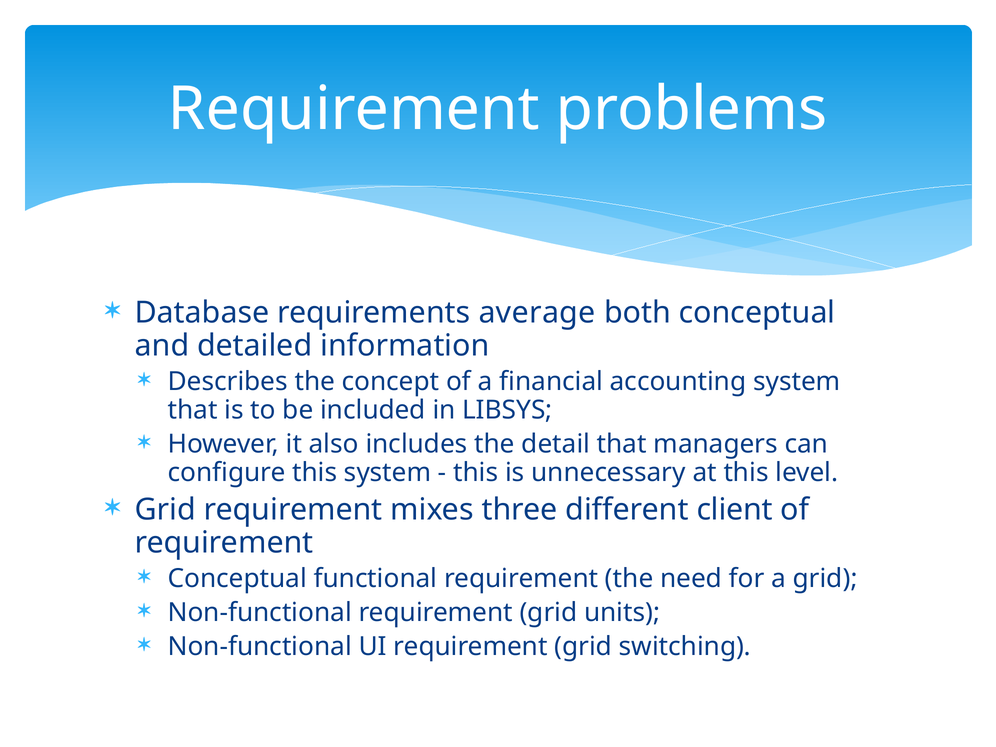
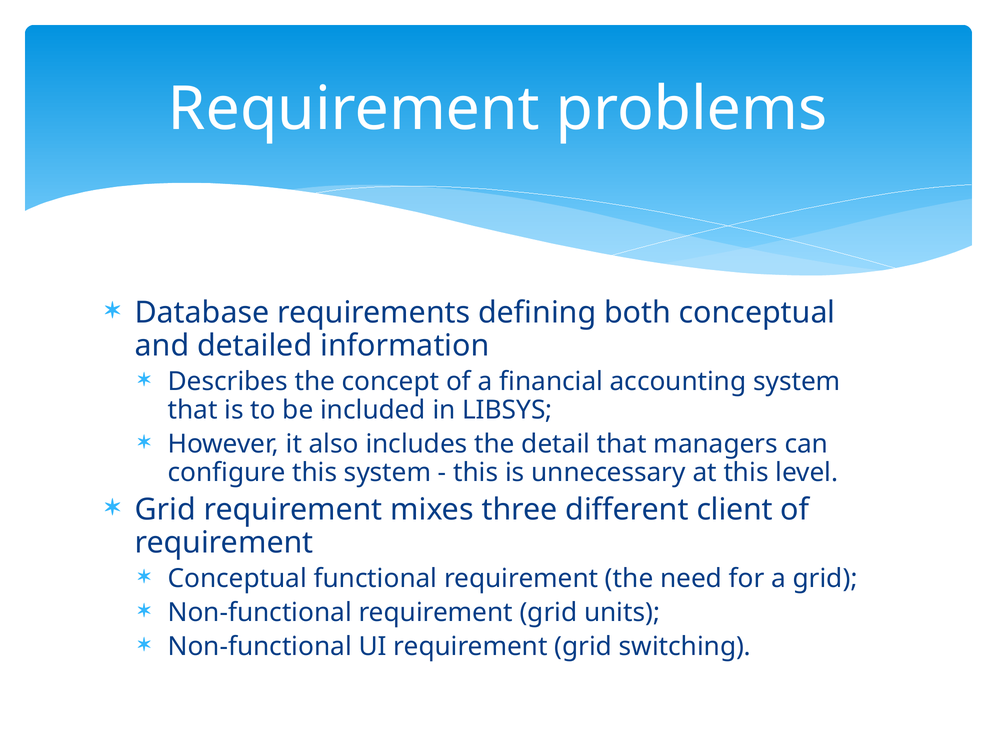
average: average -> defining (537, 313)
